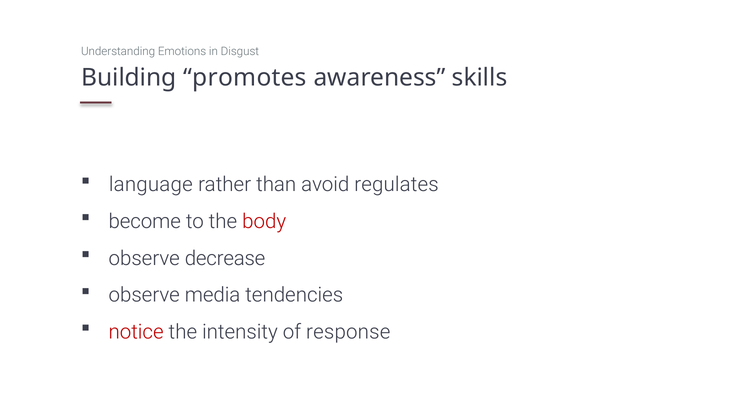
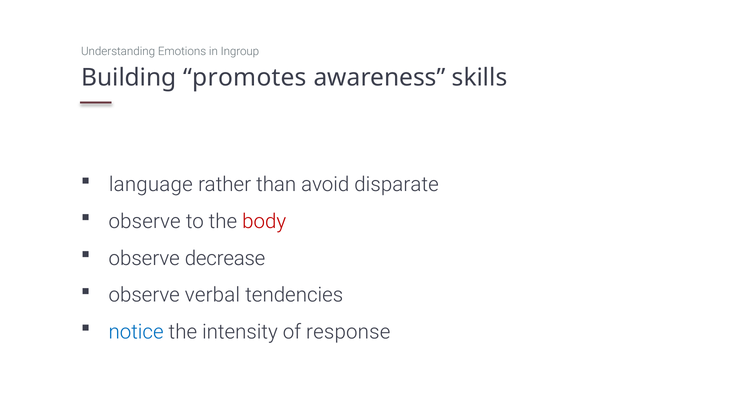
Disgust: Disgust -> Ingroup (240, 51)
regulates: regulates -> disparate (397, 185)
become: become -> observe (145, 222)
media: media -> verbal (212, 295)
notice colour: red -> blue (136, 332)
